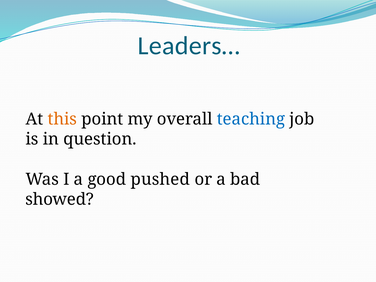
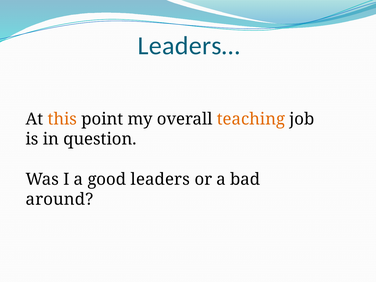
teaching colour: blue -> orange (251, 119)
pushed: pushed -> leaders (160, 179)
showed: showed -> around (59, 199)
